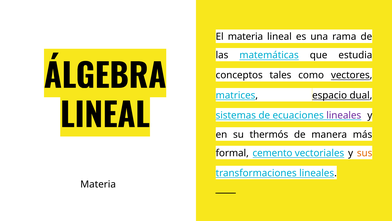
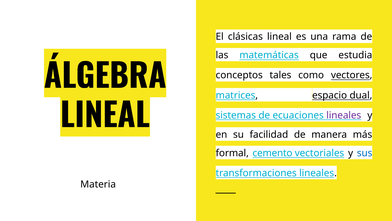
El materia: materia -> clásicas (245, 37)
thermós: thermós -> facilidad (269, 134)
sus colour: orange -> blue (365, 153)
